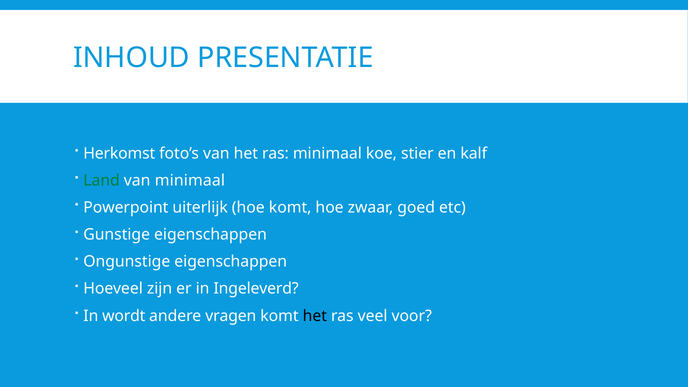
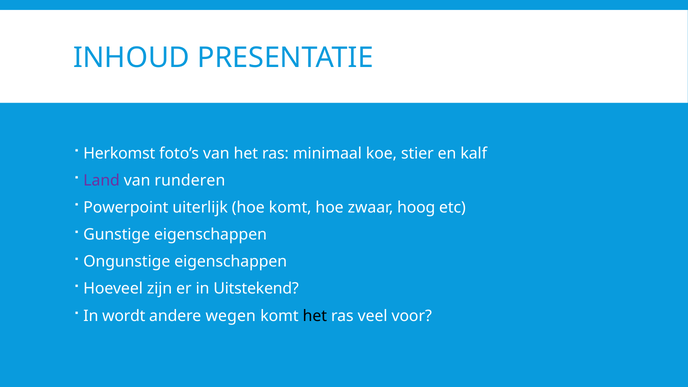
Land colour: green -> purple (102, 181)
van minimaal: minimaal -> runderen (190, 181)
goed: goed -> hoog (416, 208)
Ingeleverd: Ingeleverd -> Uitstekend (256, 289)
vragen: vragen -> wegen (231, 316)
